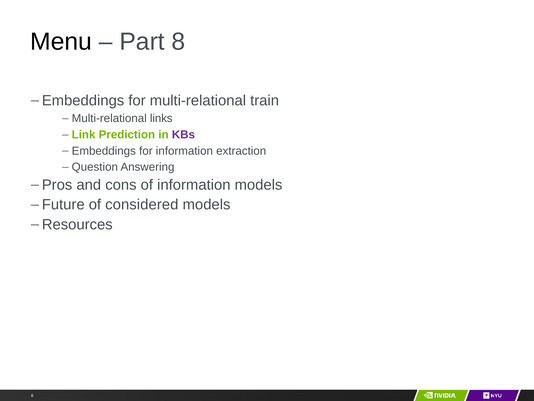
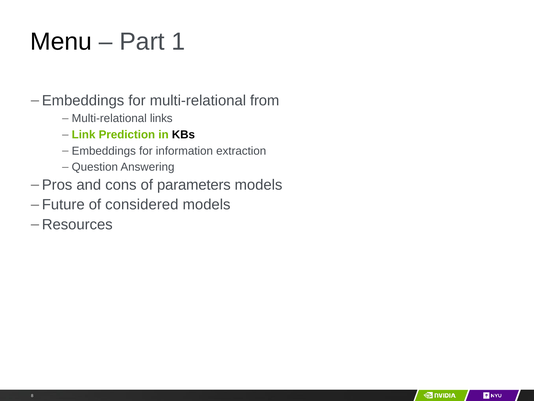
Part 8: 8 -> 1 (178, 42)
train: train -> from (265, 100)
KBs colour: purple -> black (183, 135)
of information: information -> parameters (194, 185)
